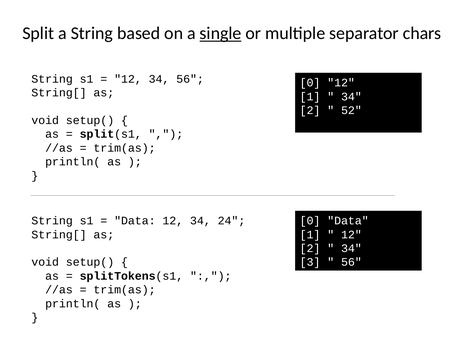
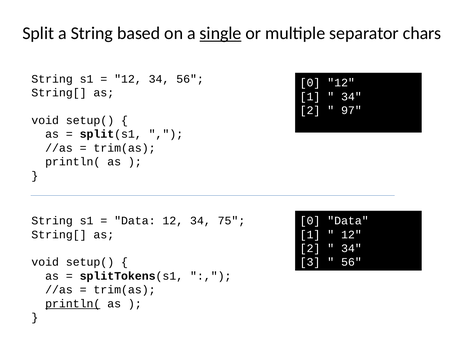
52: 52 -> 97 (351, 110)
24: 24 -> 75 (231, 221)
println( underline: none -> present (73, 304)
